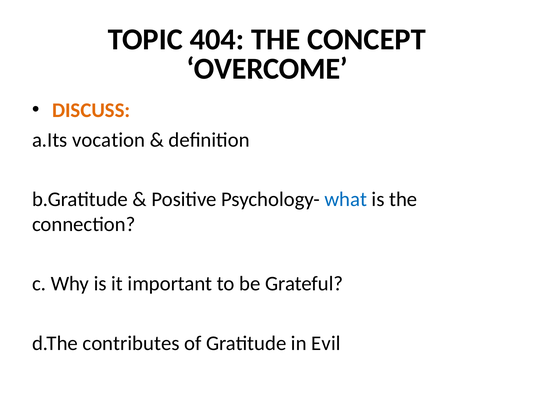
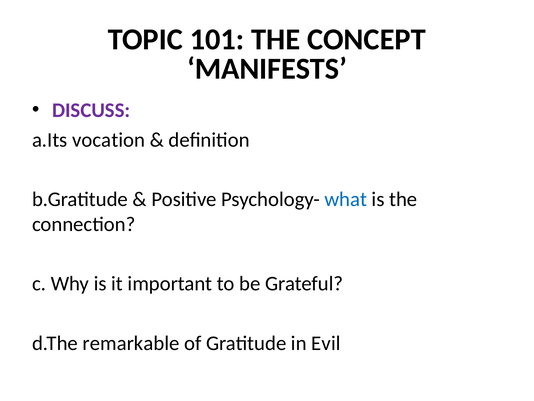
404: 404 -> 101 (217, 39)
OVERCOME: OVERCOME -> MANIFESTS (267, 69)
DISCUSS colour: orange -> purple (91, 110)
contributes: contributes -> remarkable (131, 343)
